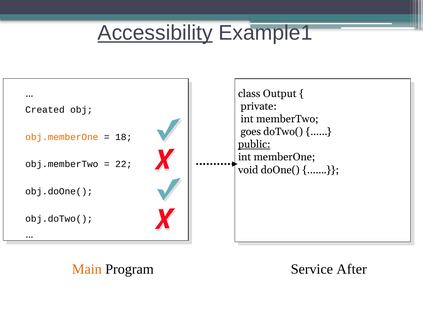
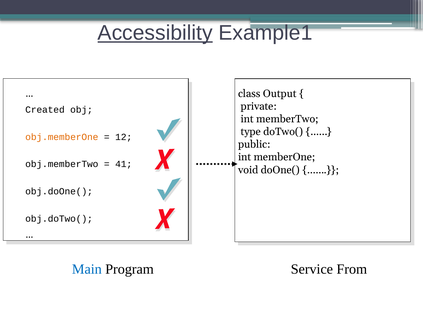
goes: goes -> type (251, 132)
18: 18 -> 12 (124, 137)
public underline: present -> none (254, 145)
22: 22 -> 41 (124, 164)
Main colour: orange -> blue (87, 269)
After: After -> From (352, 269)
